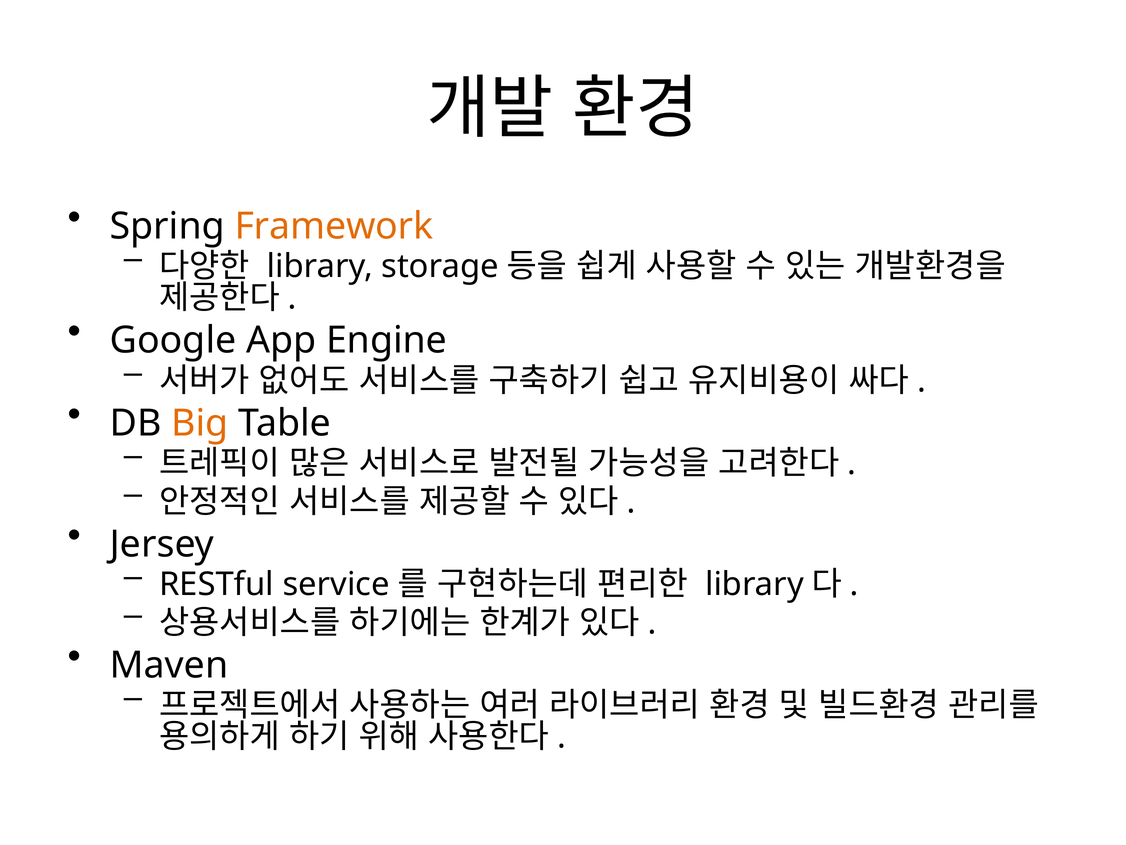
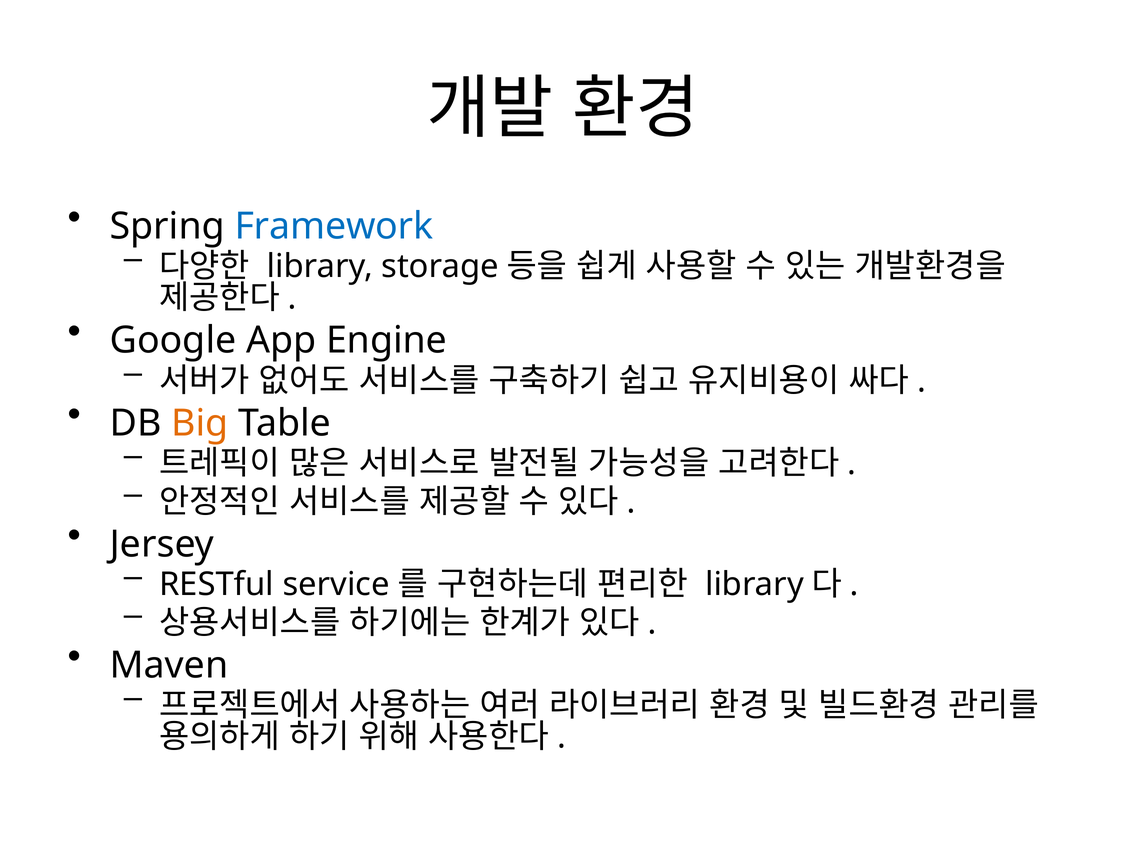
Framework colour: orange -> blue (334, 226)
